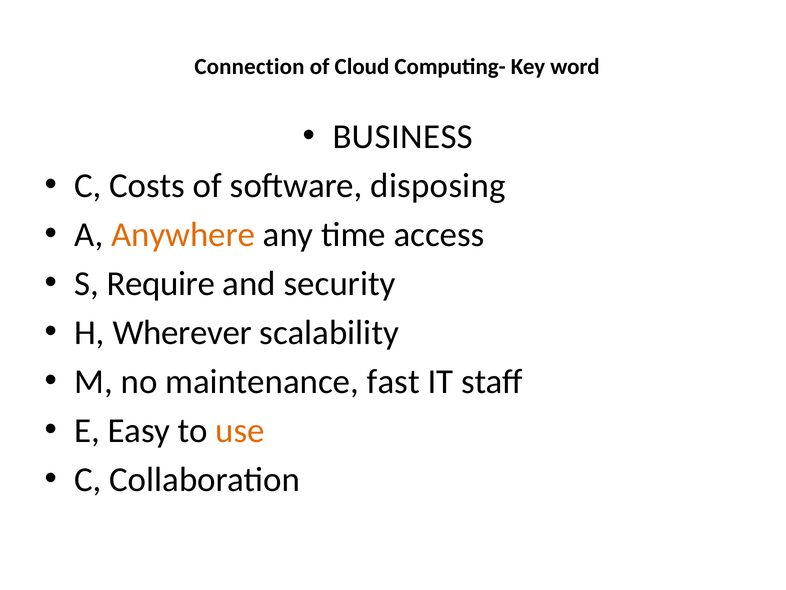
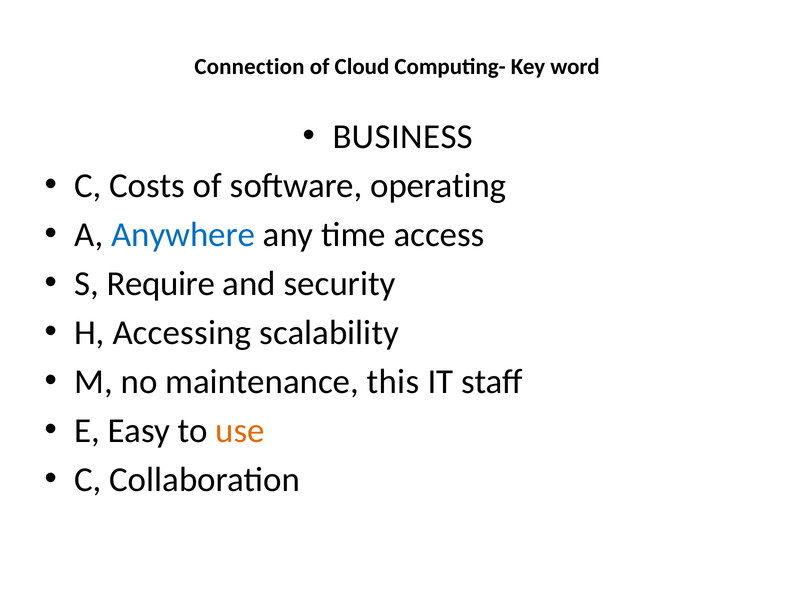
disposing: disposing -> operating (438, 185)
Anywhere colour: orange -> blue (183, 234)
Wherever: Wherever -> Accessing (182, 332)
fast: fast -> this (393, 381)
